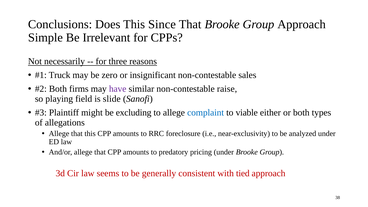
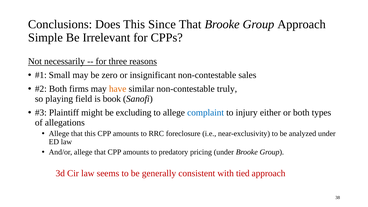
Truck: Truck -> Small (60, 75)
have colour: purple -> orange (118, 89)
raise: raise -> truly (227, 89)
slide: slide -> book (112, 99)
viable: viable -> injury (247, 113)
